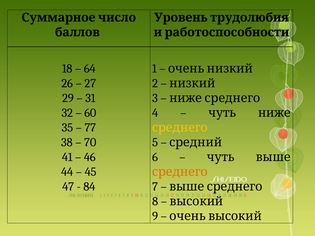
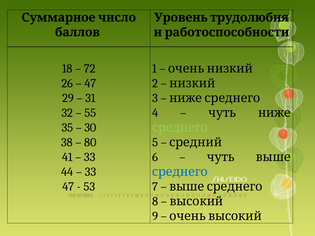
64: 64 -> 72 (90, 69)
27: 27 -> 47 (90, 83)
60: 60 -> 55 (90, 113)
77: 77 -> 30 (90, 128)
среднего colour: yellow -> light green (180, 128)
70: 70 -> 80 (90, 142)
46: 46 -> 33 (90, 157)
45: 45 -> 33 (90, 172)
среднего colour: orange -> blue (180, 172)
84: 84 -> 53 (89, 187)
